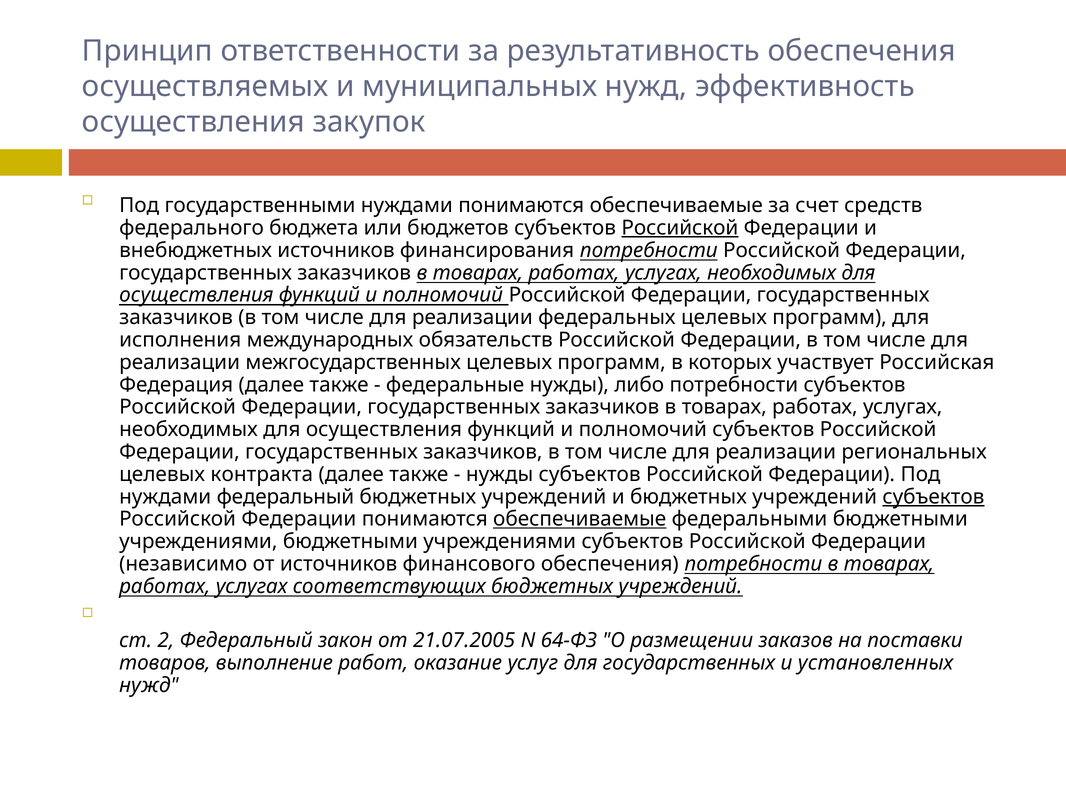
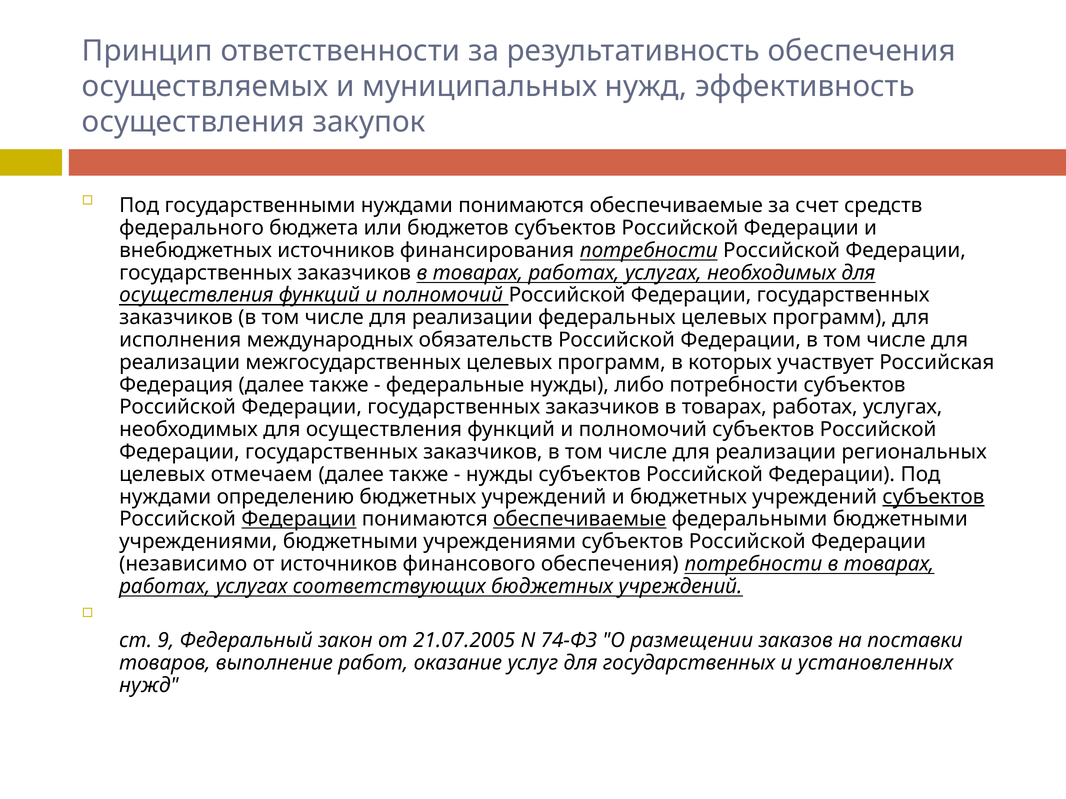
Российской underline: present -> none (680, 228)
контракта: контракта -> отмечаем (262, 475)
нуждами федеральный: федеральный -> определению (285, 497)
Федерации underline: none -> present (299, 519)
2: 2 -> 9 (166, 641)
64-ФЗ: 64-ФЗ -> 74-ФЗ (569, 641)
